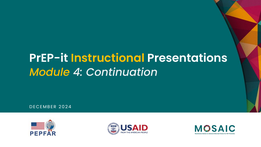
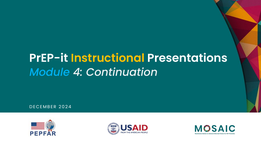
Module colour: yellow -> light blue (50, 72)
